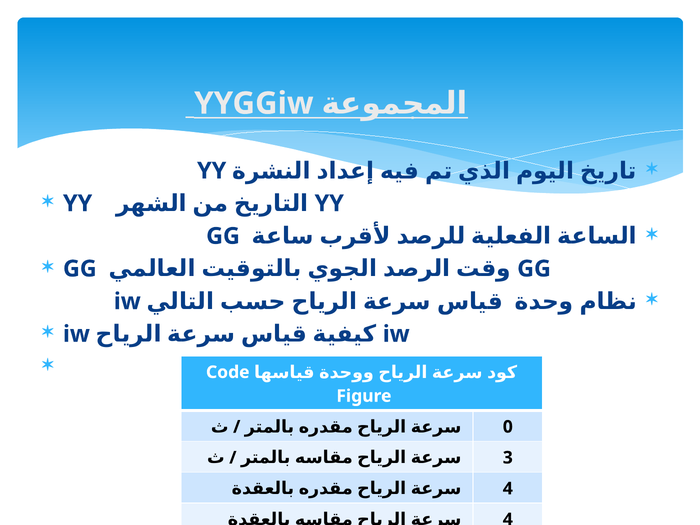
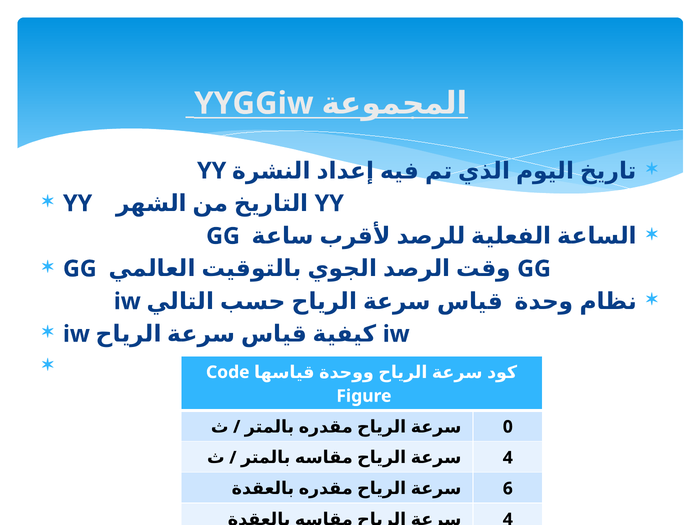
3: 3 -> 4 (508, 458)
4: 4 -> 6 (508, 489)
